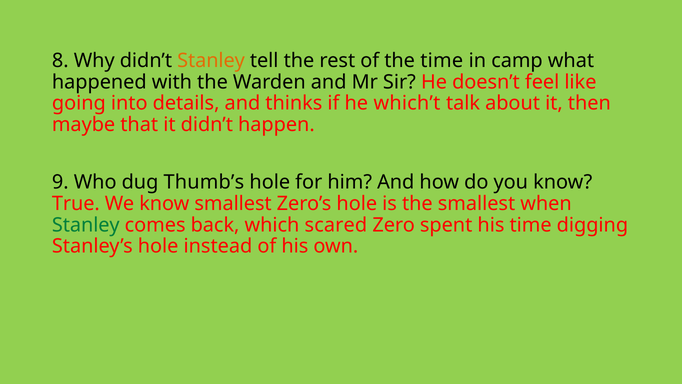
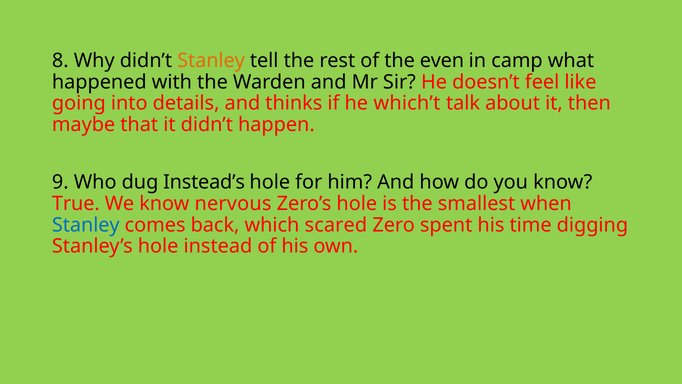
the time: time -> even (442, 60)
Thumb’s: Thumb’s -> Instead’s (204, 182)
know smallest: smallest -> nervous (233, 203)
Stanley colour: green -> blue (86, 225)
